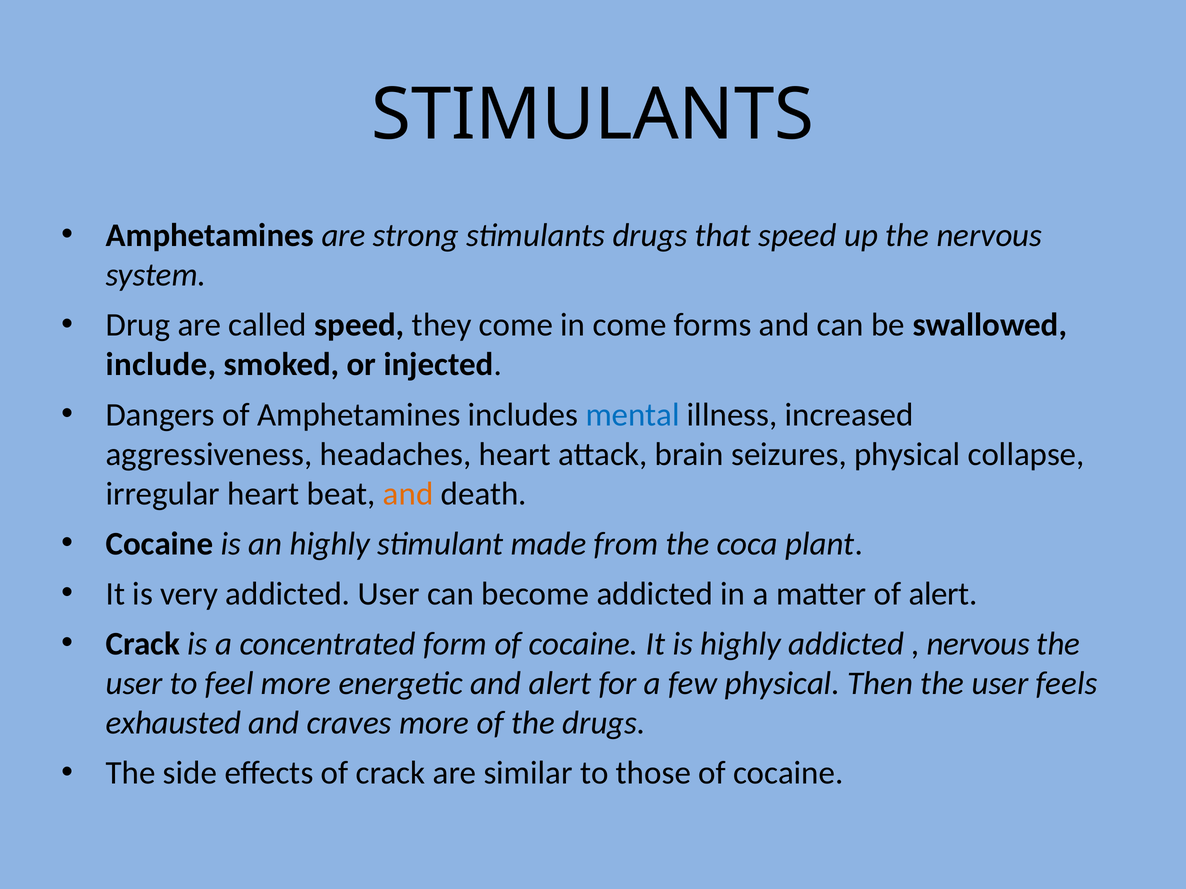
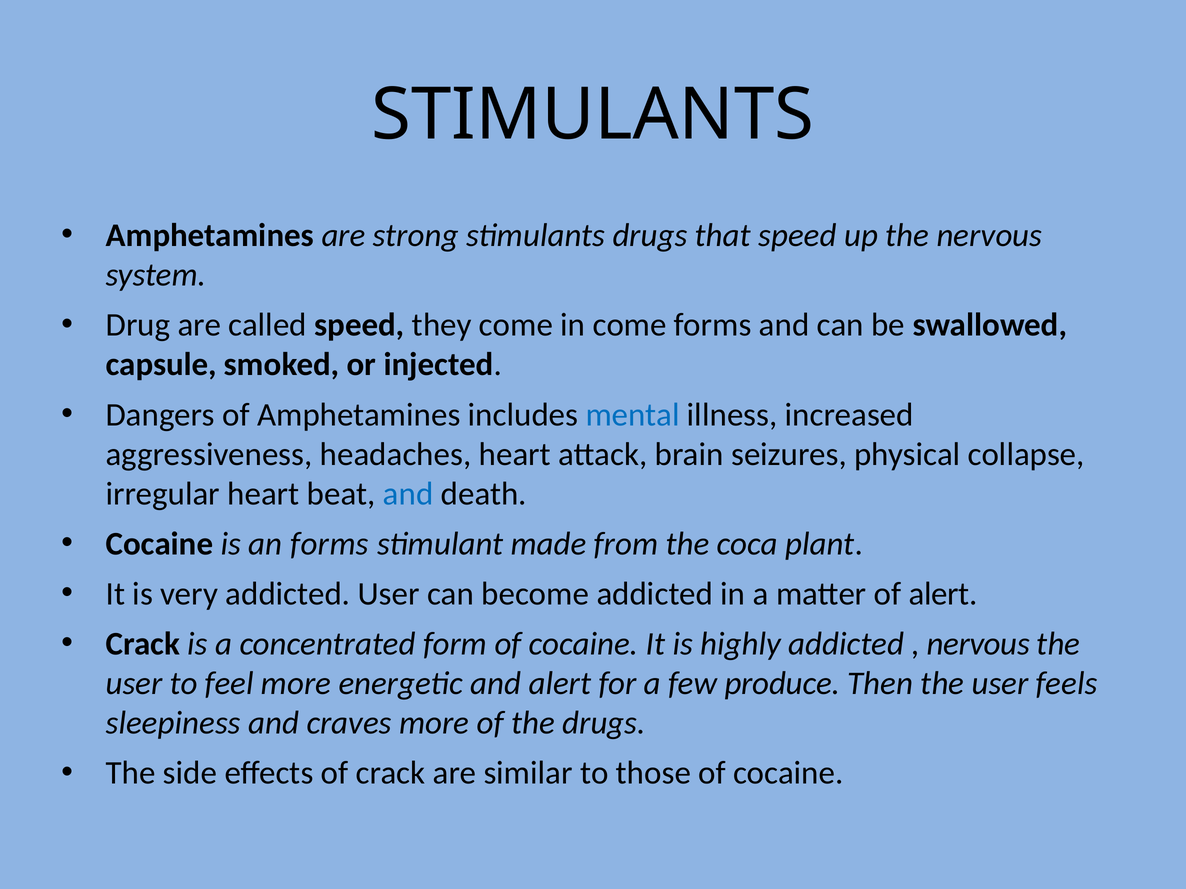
include: include -> capsule (161, 365)
and colour: orange -> blue (408, 494)
an highly: highly -> forms (330, 544)
few physical: physical -> produce (782, 684)
exhausted: exhausted -> sleepiness (173, 723)
